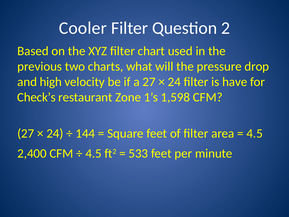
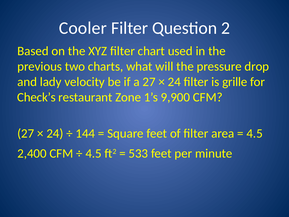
high: high -> lady (51, 82)
have: have -> grille (235, 82)
1,598: 1,598 -> 9,900 (175, 97)
